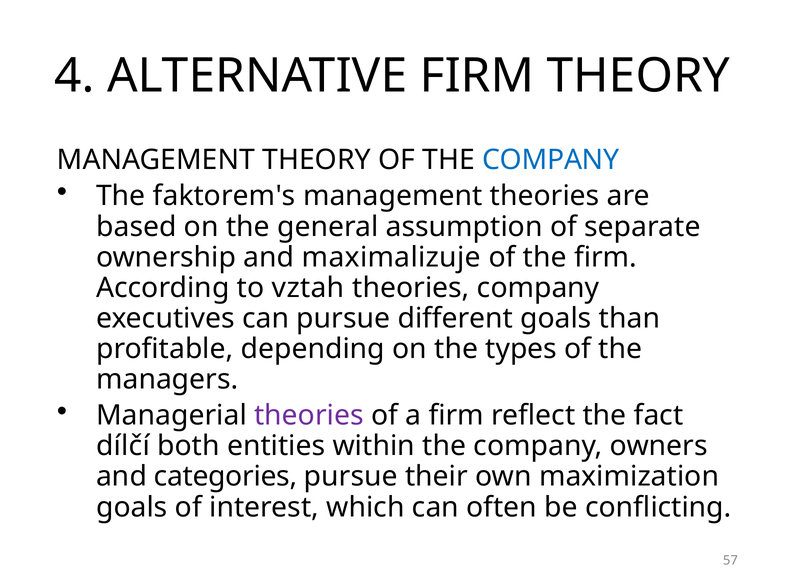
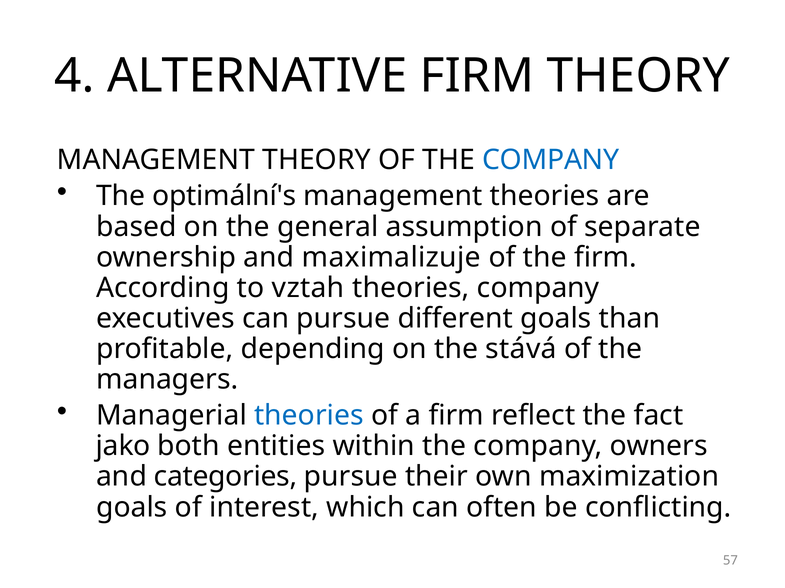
faktorem's: faktorem's -> optimální's (224, 196)
types: types -> stává (521, 349)
theories colour: purple -> blue (309, 416)
dílčí: dílčí -> jako (123, 447)
